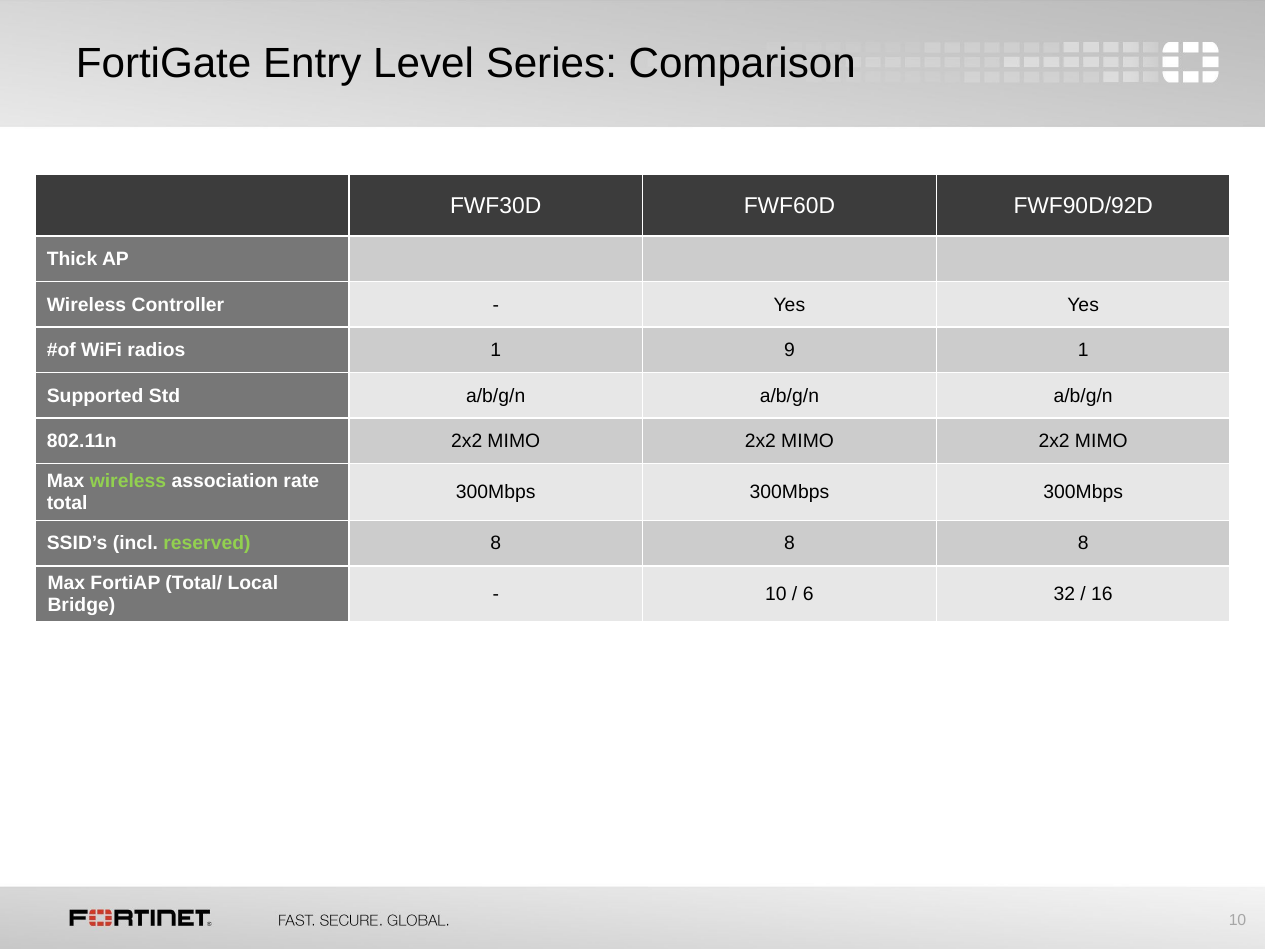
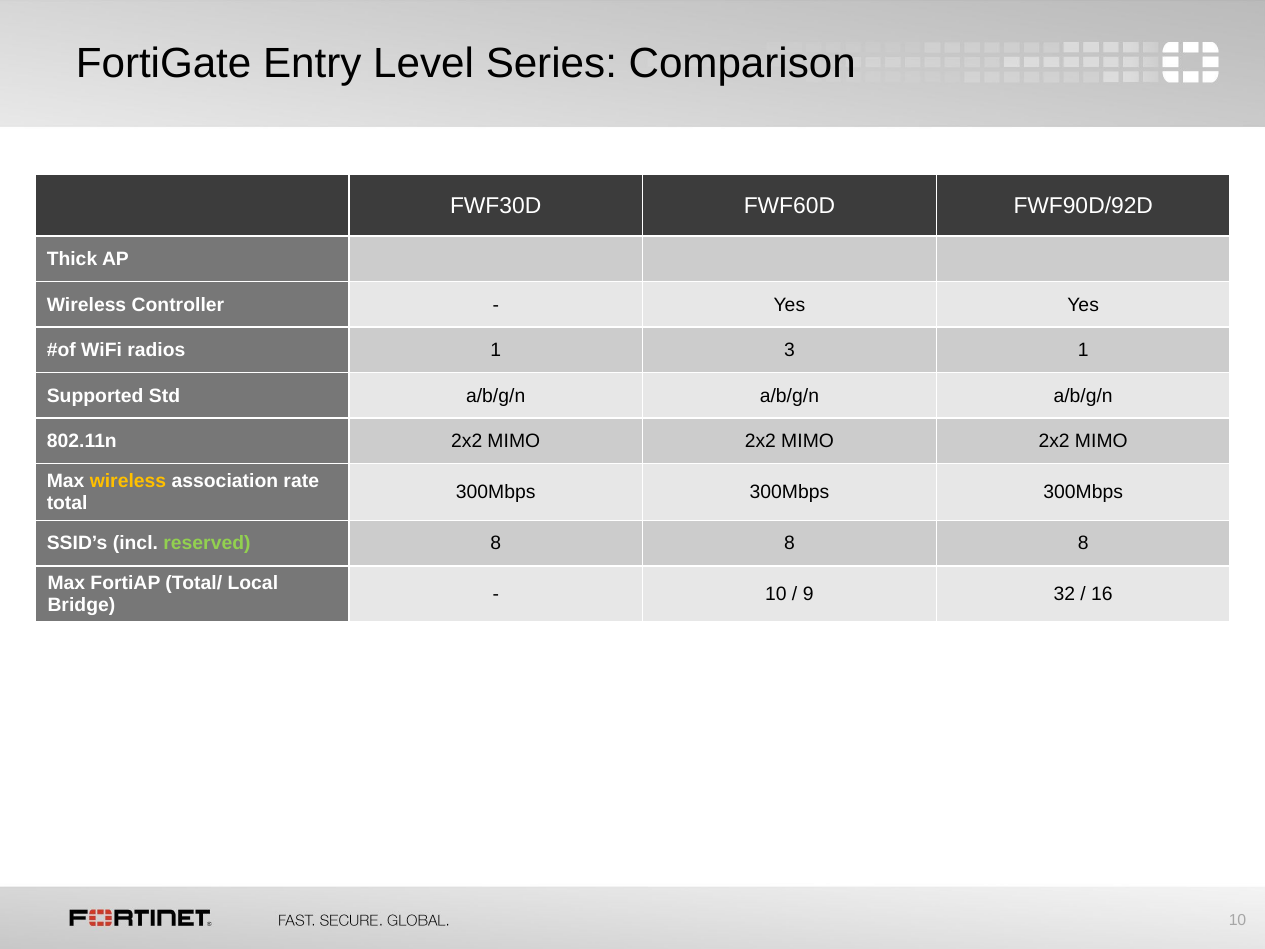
9: 9 -> 3 (789, 350)
wireless colour: light green -> yellow (128, 481)
6: 6 -> 9 (808, 594)
